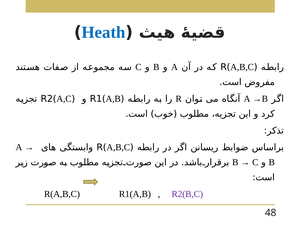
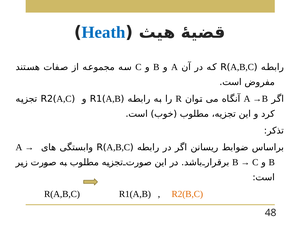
R2(B,C colour: purple -> orange (187, 194)
